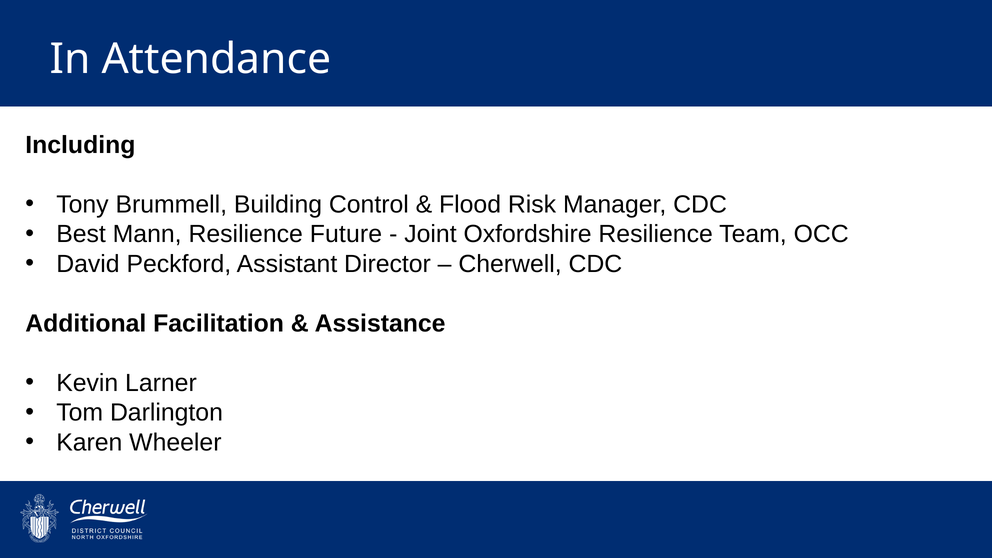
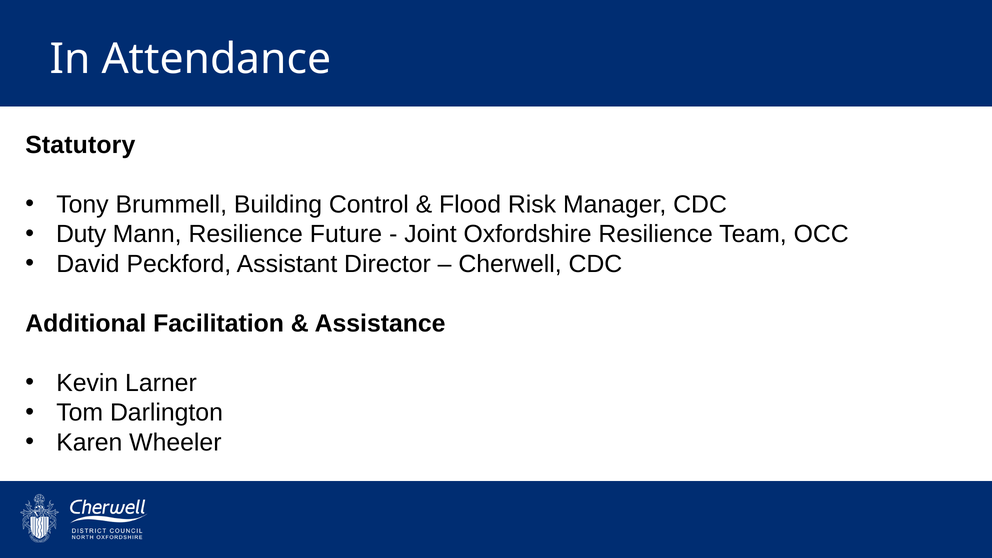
Including: Including -> Statutory (80, 145)
Best: Best -> Duty (81, 234)
